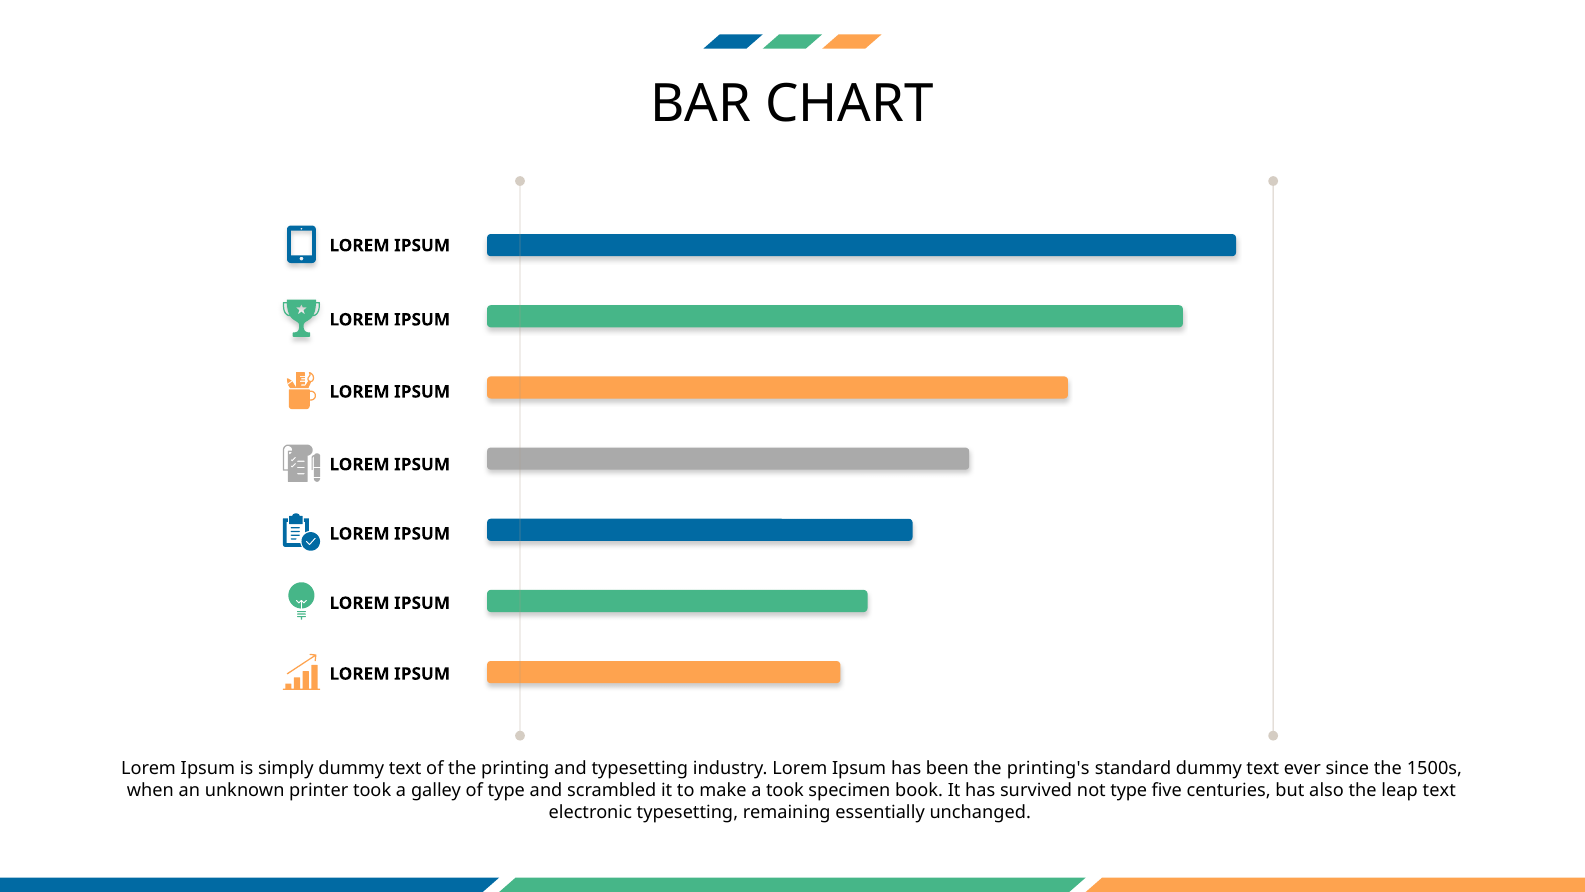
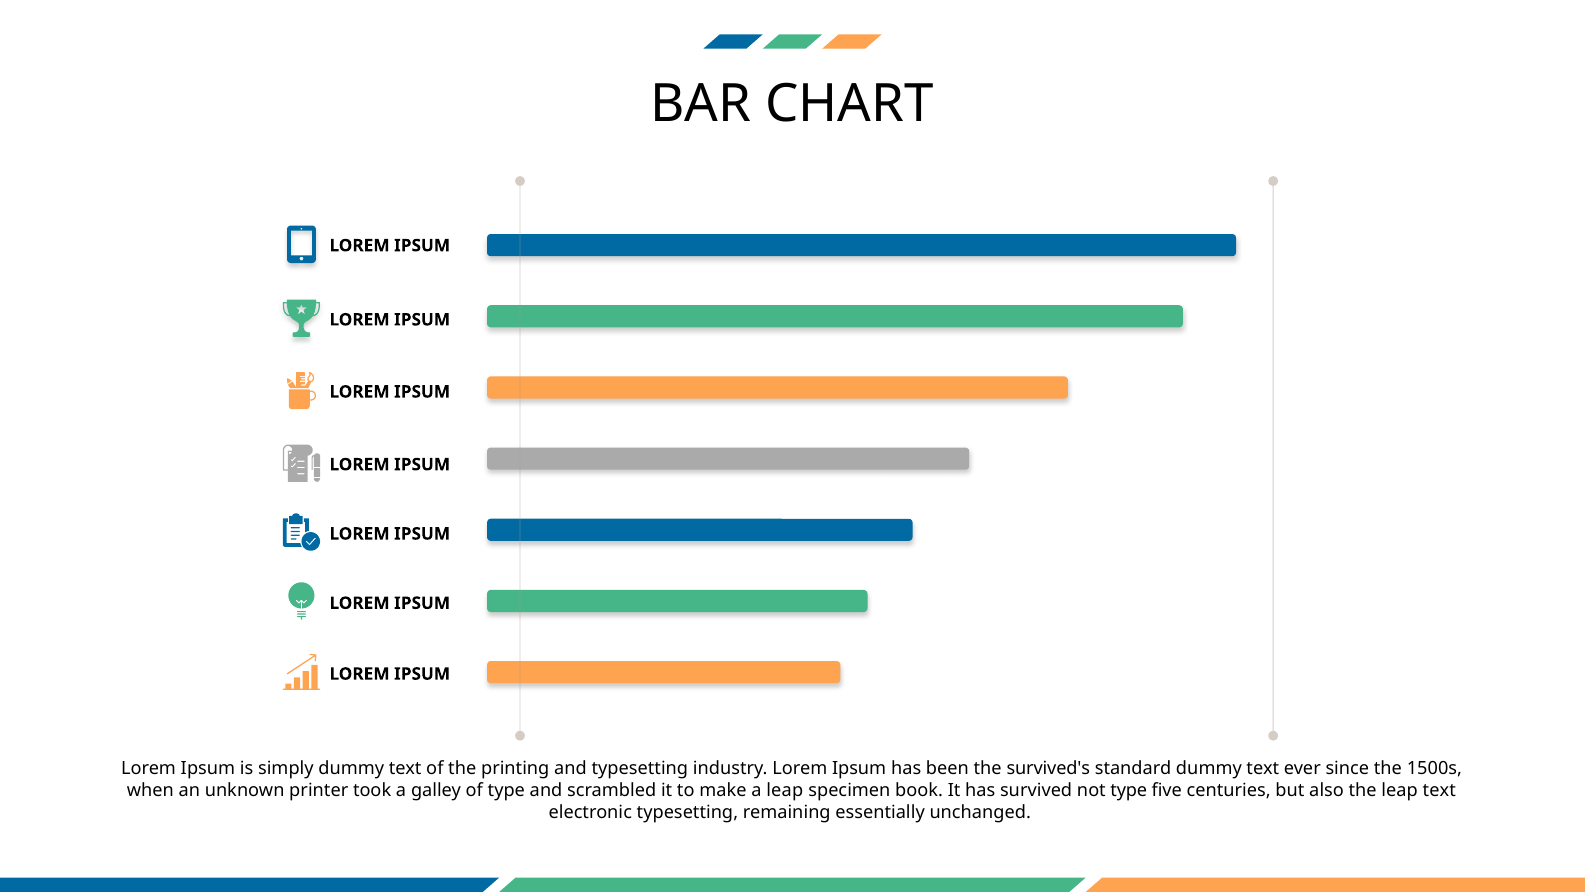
printing's: printing's -> survived's (1048, 768)
a took: took -> leap (785, 790)
